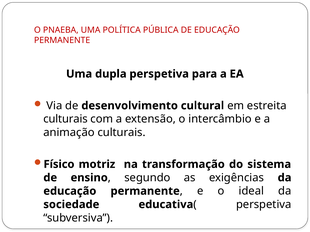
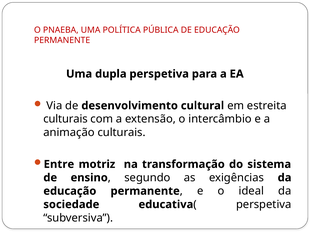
Físico: Físico -> Entre (59, 165)
